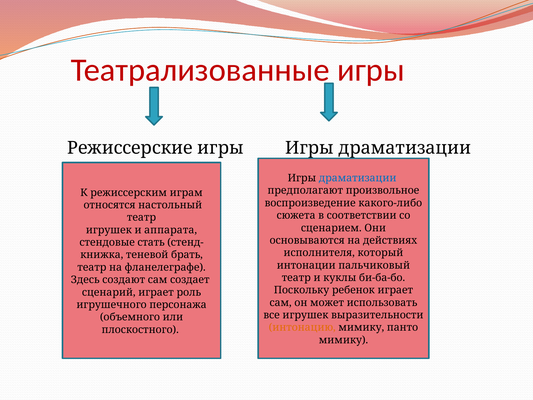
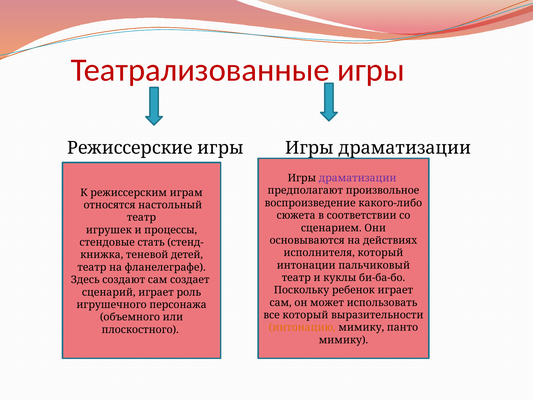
драматизации colour: blue -> purple (358, 178)
аппарата: аппарата -> процессы (171, 230)
брать: брать -> детей (187, 255)
все игрушек: игрушек -> который (305, 315)
